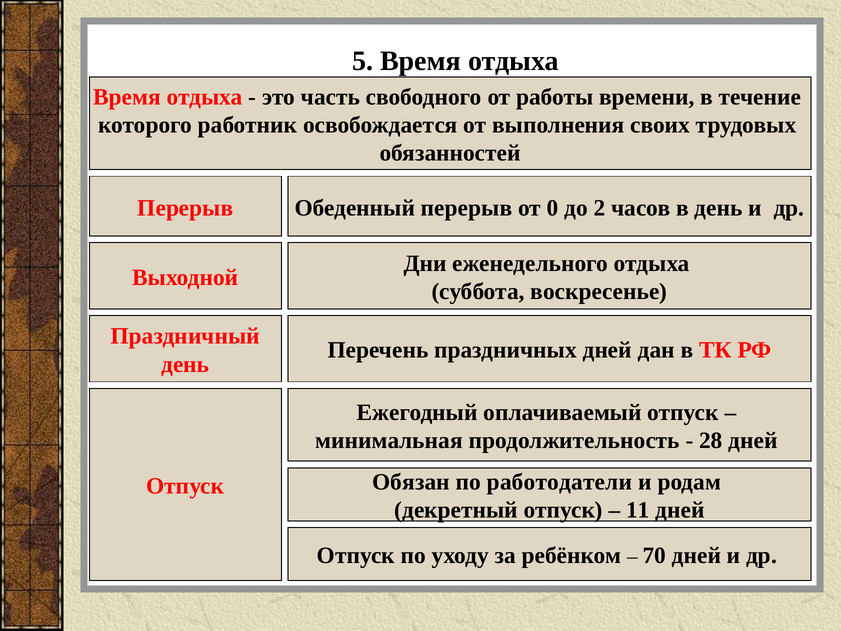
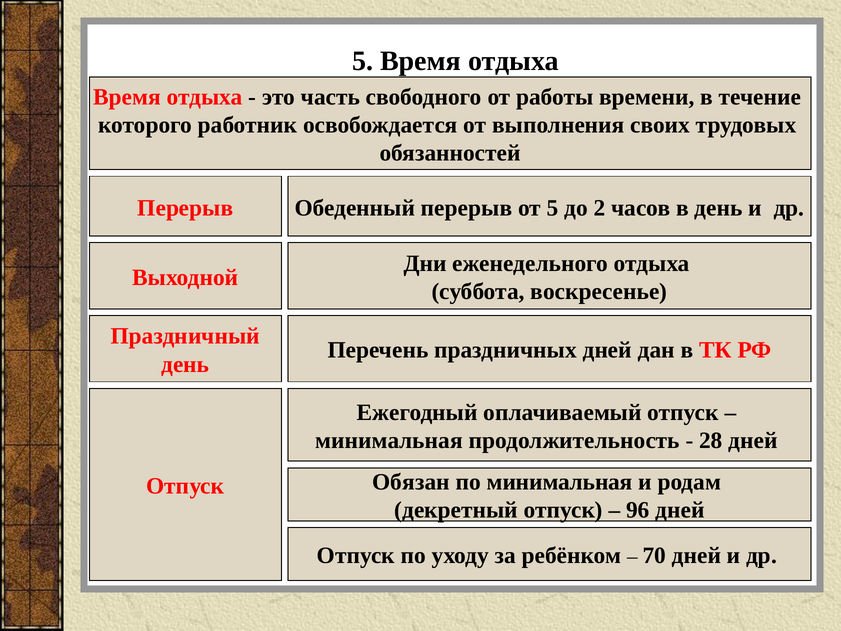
от 0: 0 -> 5 (553, 208)
по работодатели: работодатели -> минимальная (560, 482)
11: 11 -> 96 (638, 510)
